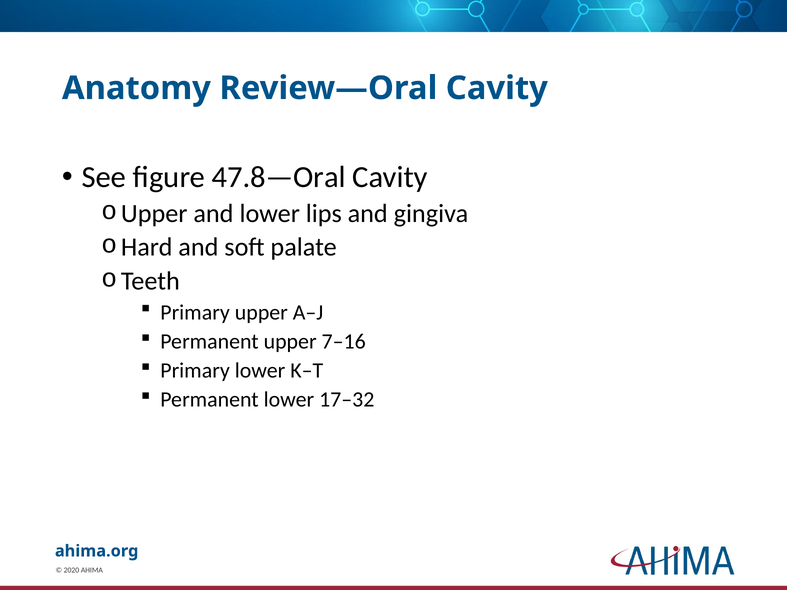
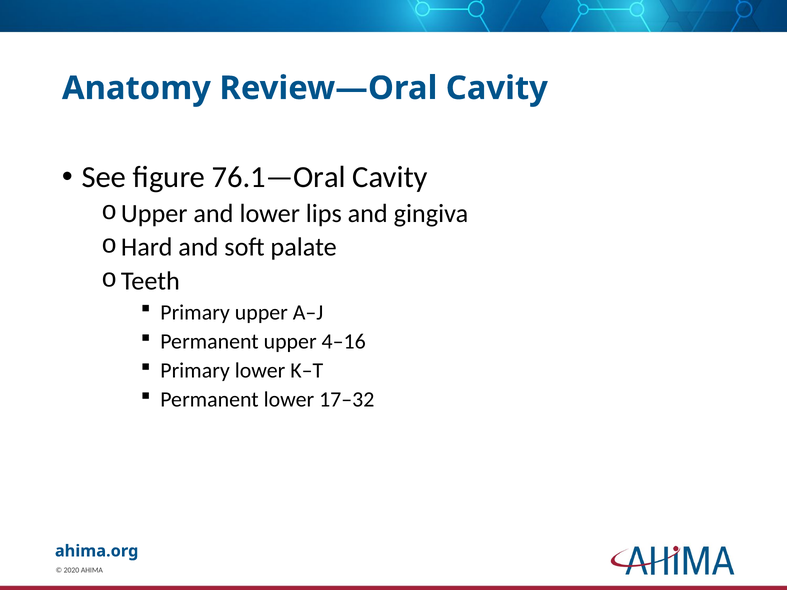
47.8—Oral: 47.8—Oral -> 76.1—Oral (279, 177)
7–16: 7–16 -> 4–16 (344, 342)
